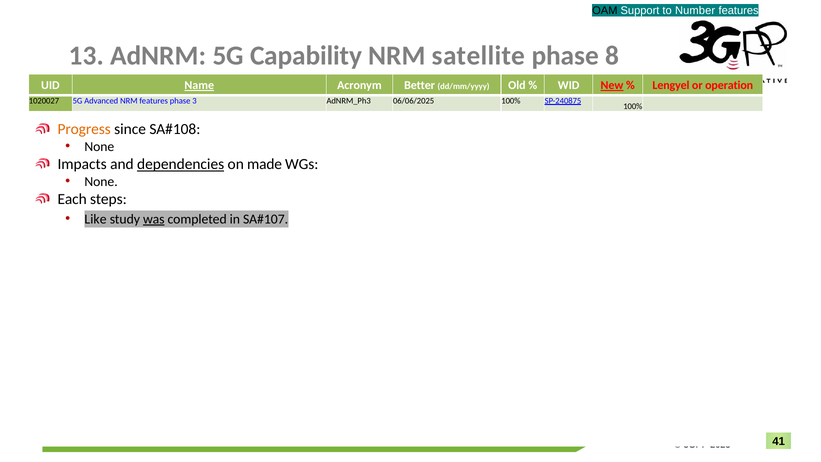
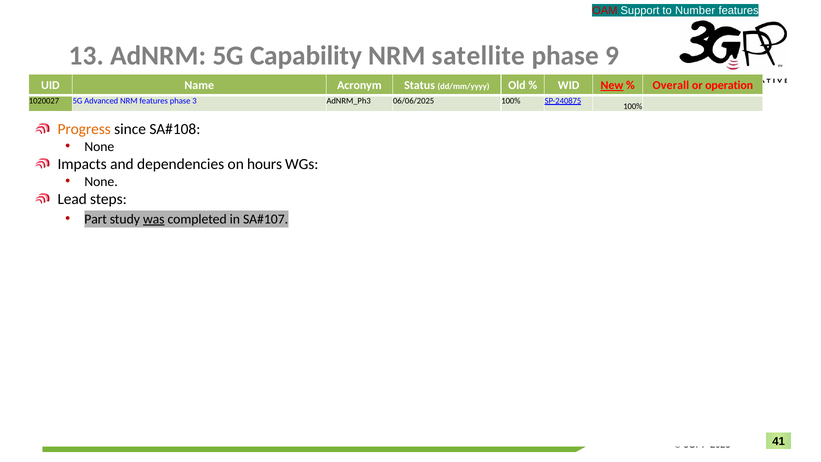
OAM colour: black -> red (605, 10)
phase 8: 8 -> 9 (612, 56)
Name underline: present -> none (199, 85)
Better: Better -> Status (420, 85)
Lengyel: Lengyel -> Overall (671, 85)
dependencies underline: present -> none (181, 164)
made: made -> hours (265, 164)
Each: Each -> Lead (72, 199)
Like: Like -> Part (96, 219)
